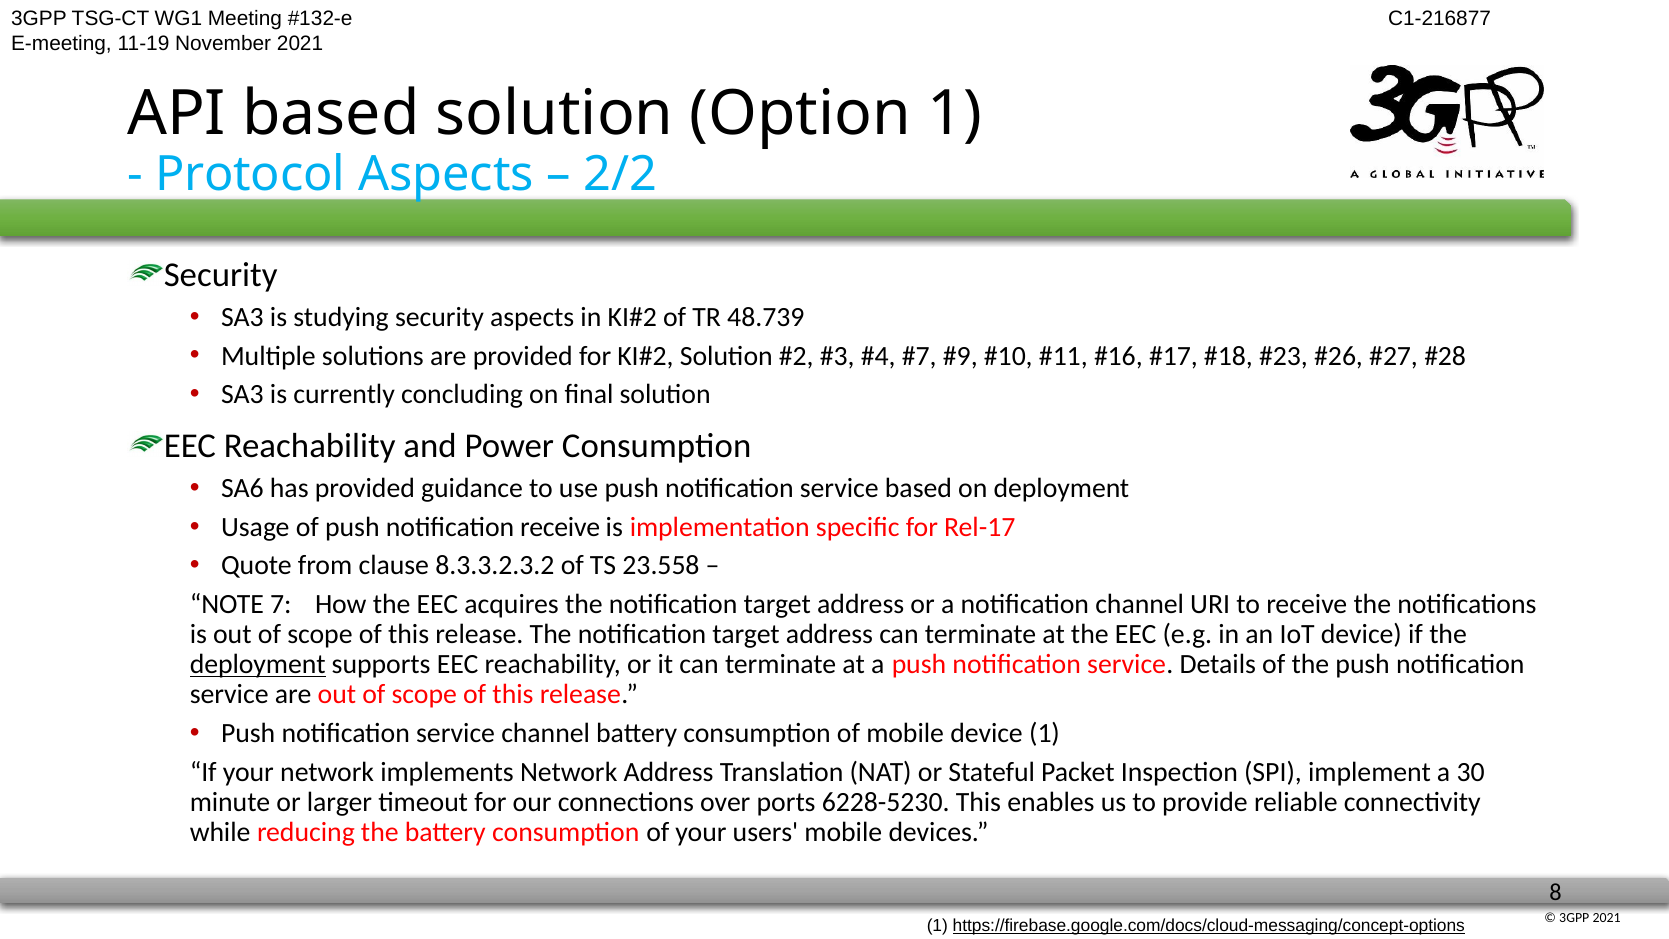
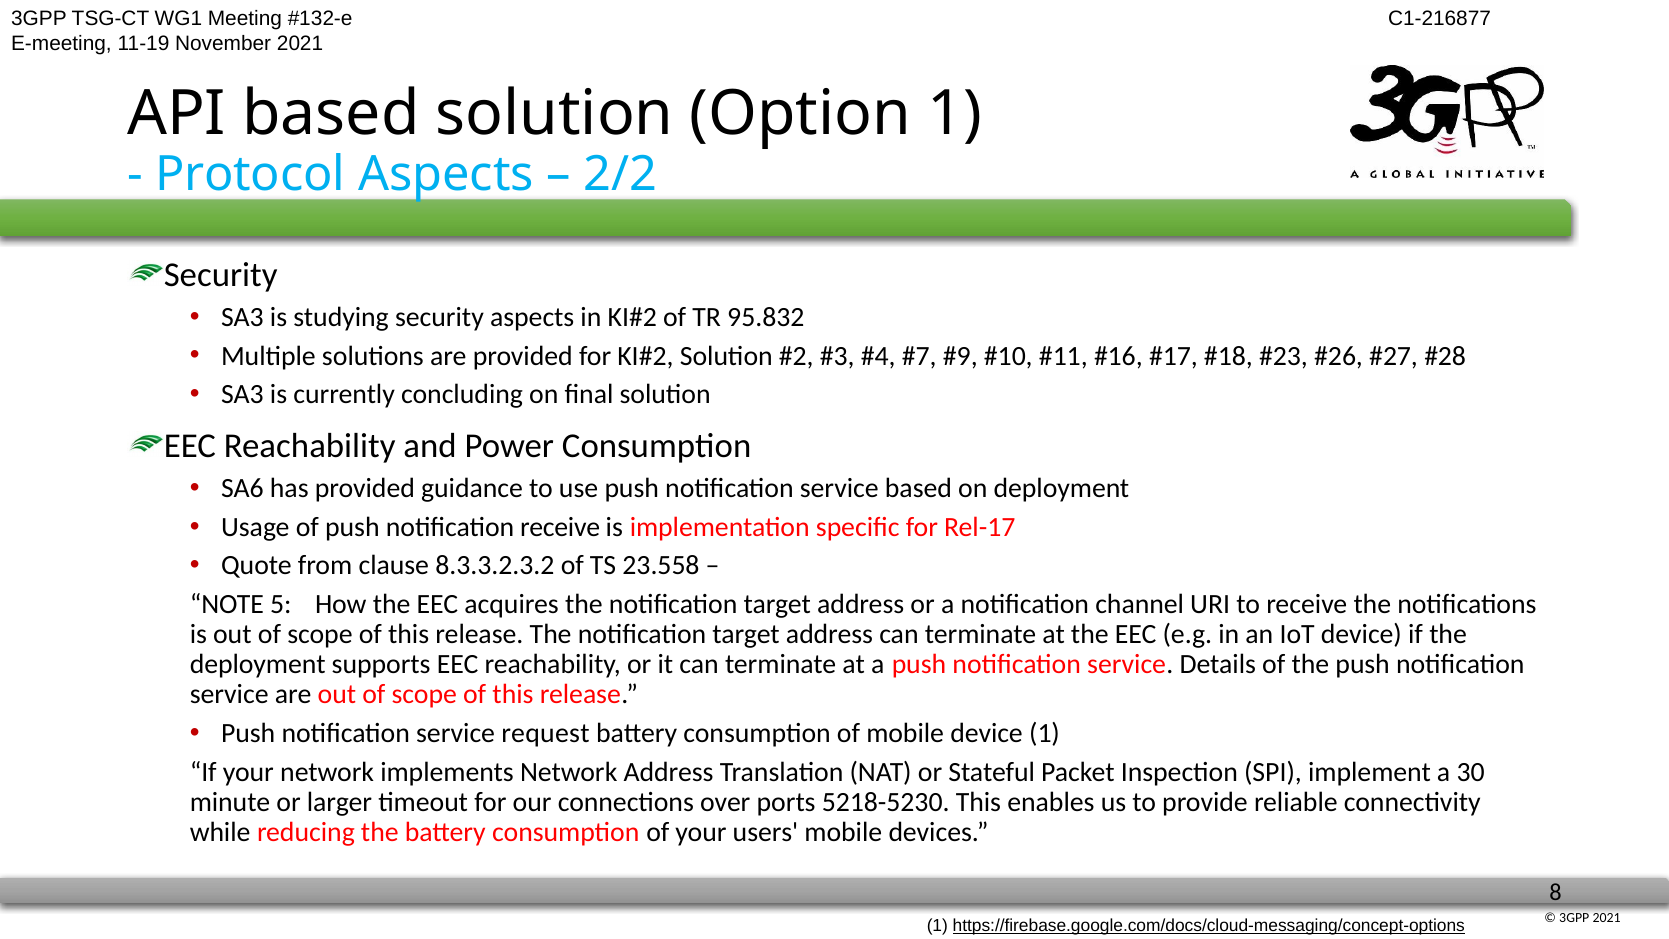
48.739: 48.739 -> 95.832 (766, 317)
7: 7 -> 5 (281, 604)
deployment underline: present -> none (258, 664)
service channel: channel -> request (545, 733)
6228-5230: 6228-5230 -> 5218-5230 (886, 802)
